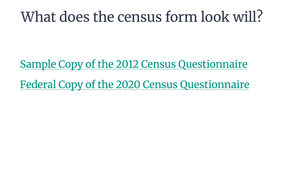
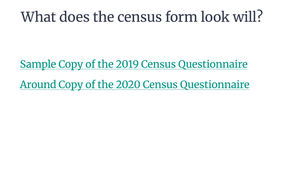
2012: 2012 -> 2019 (127, 65)
Federal: Federal -> Around (38, 85)
